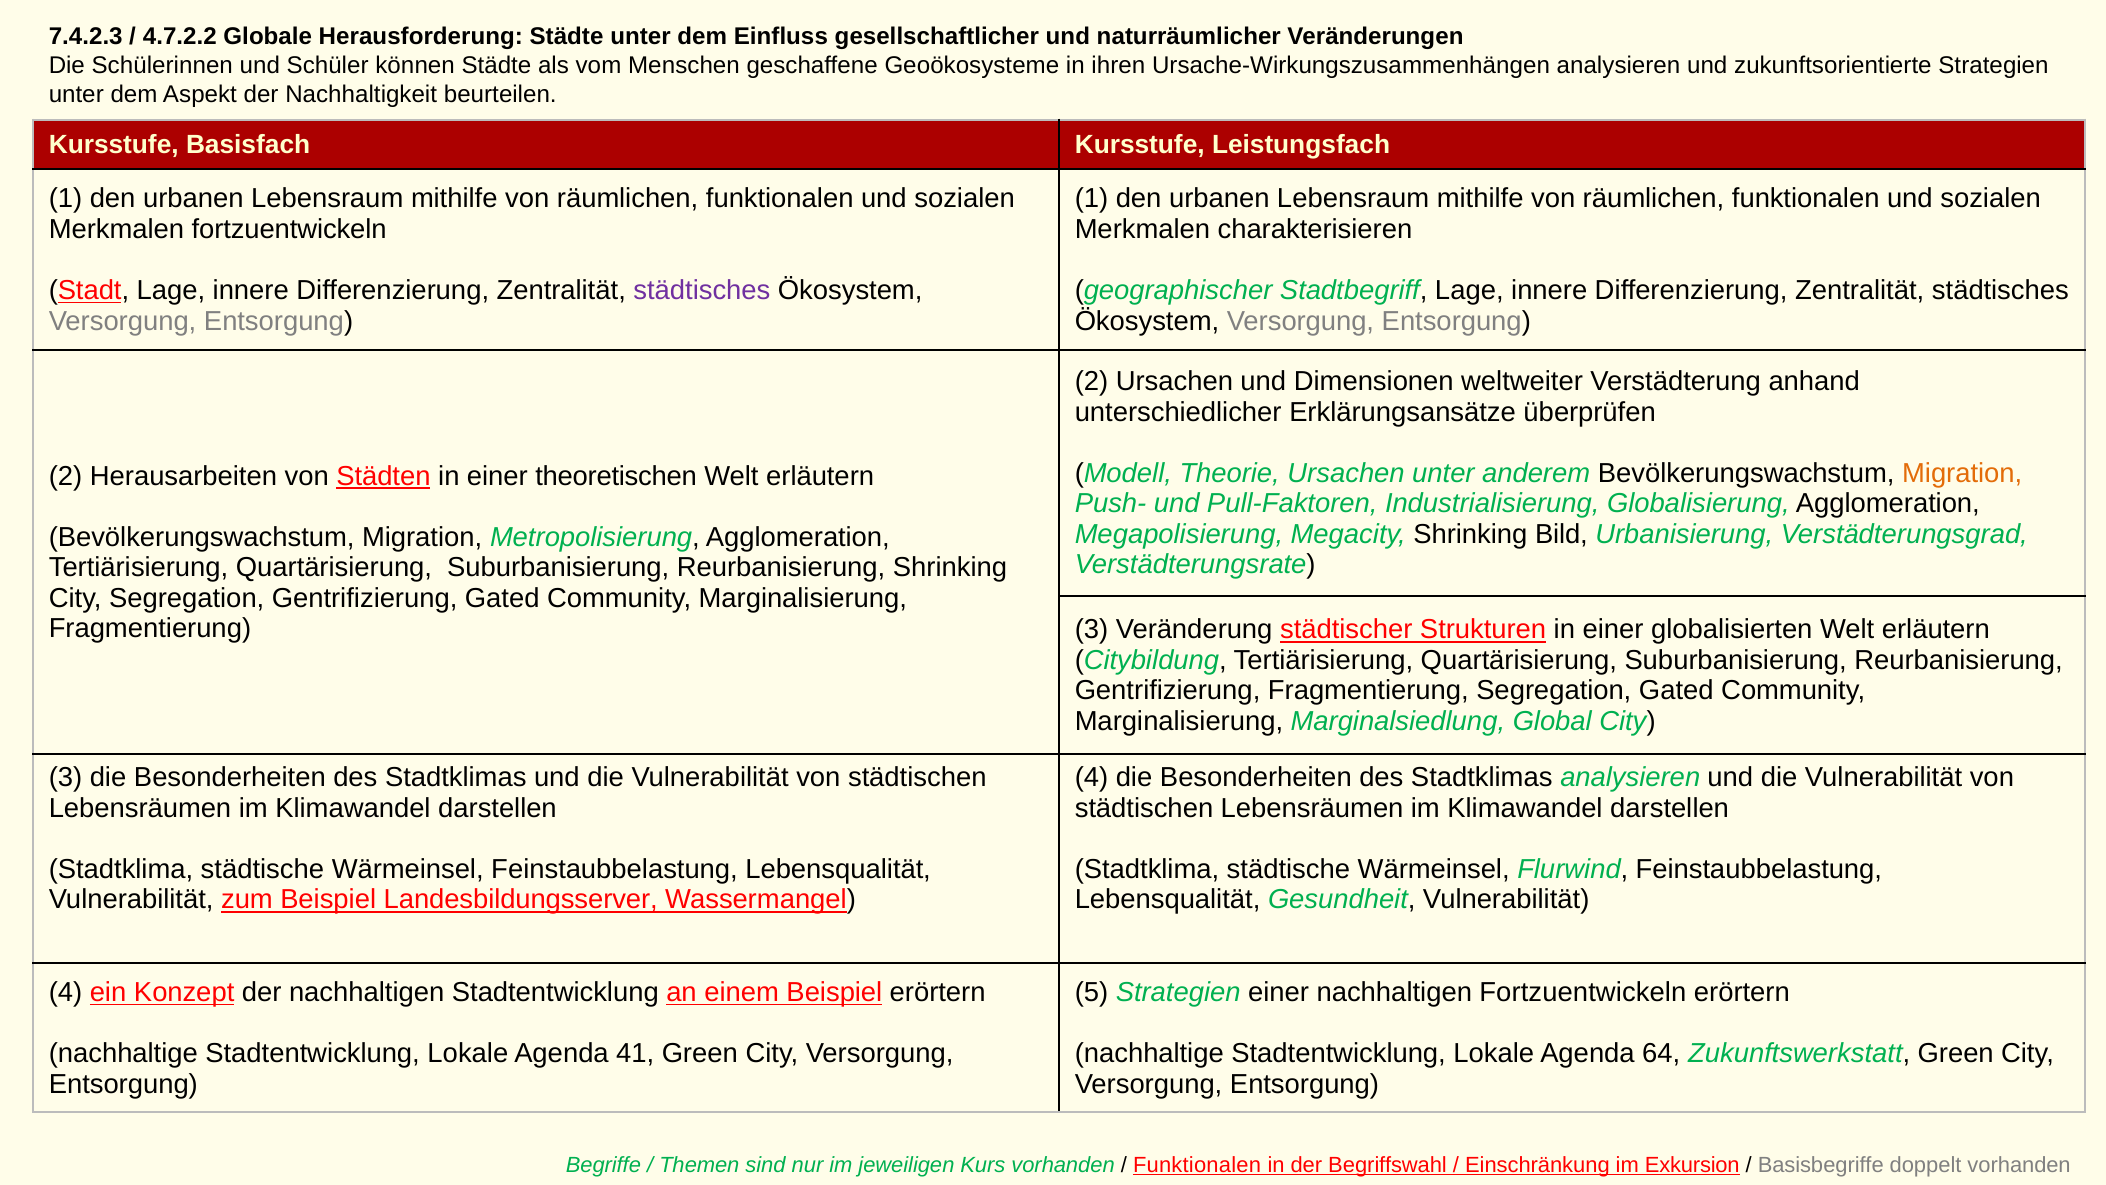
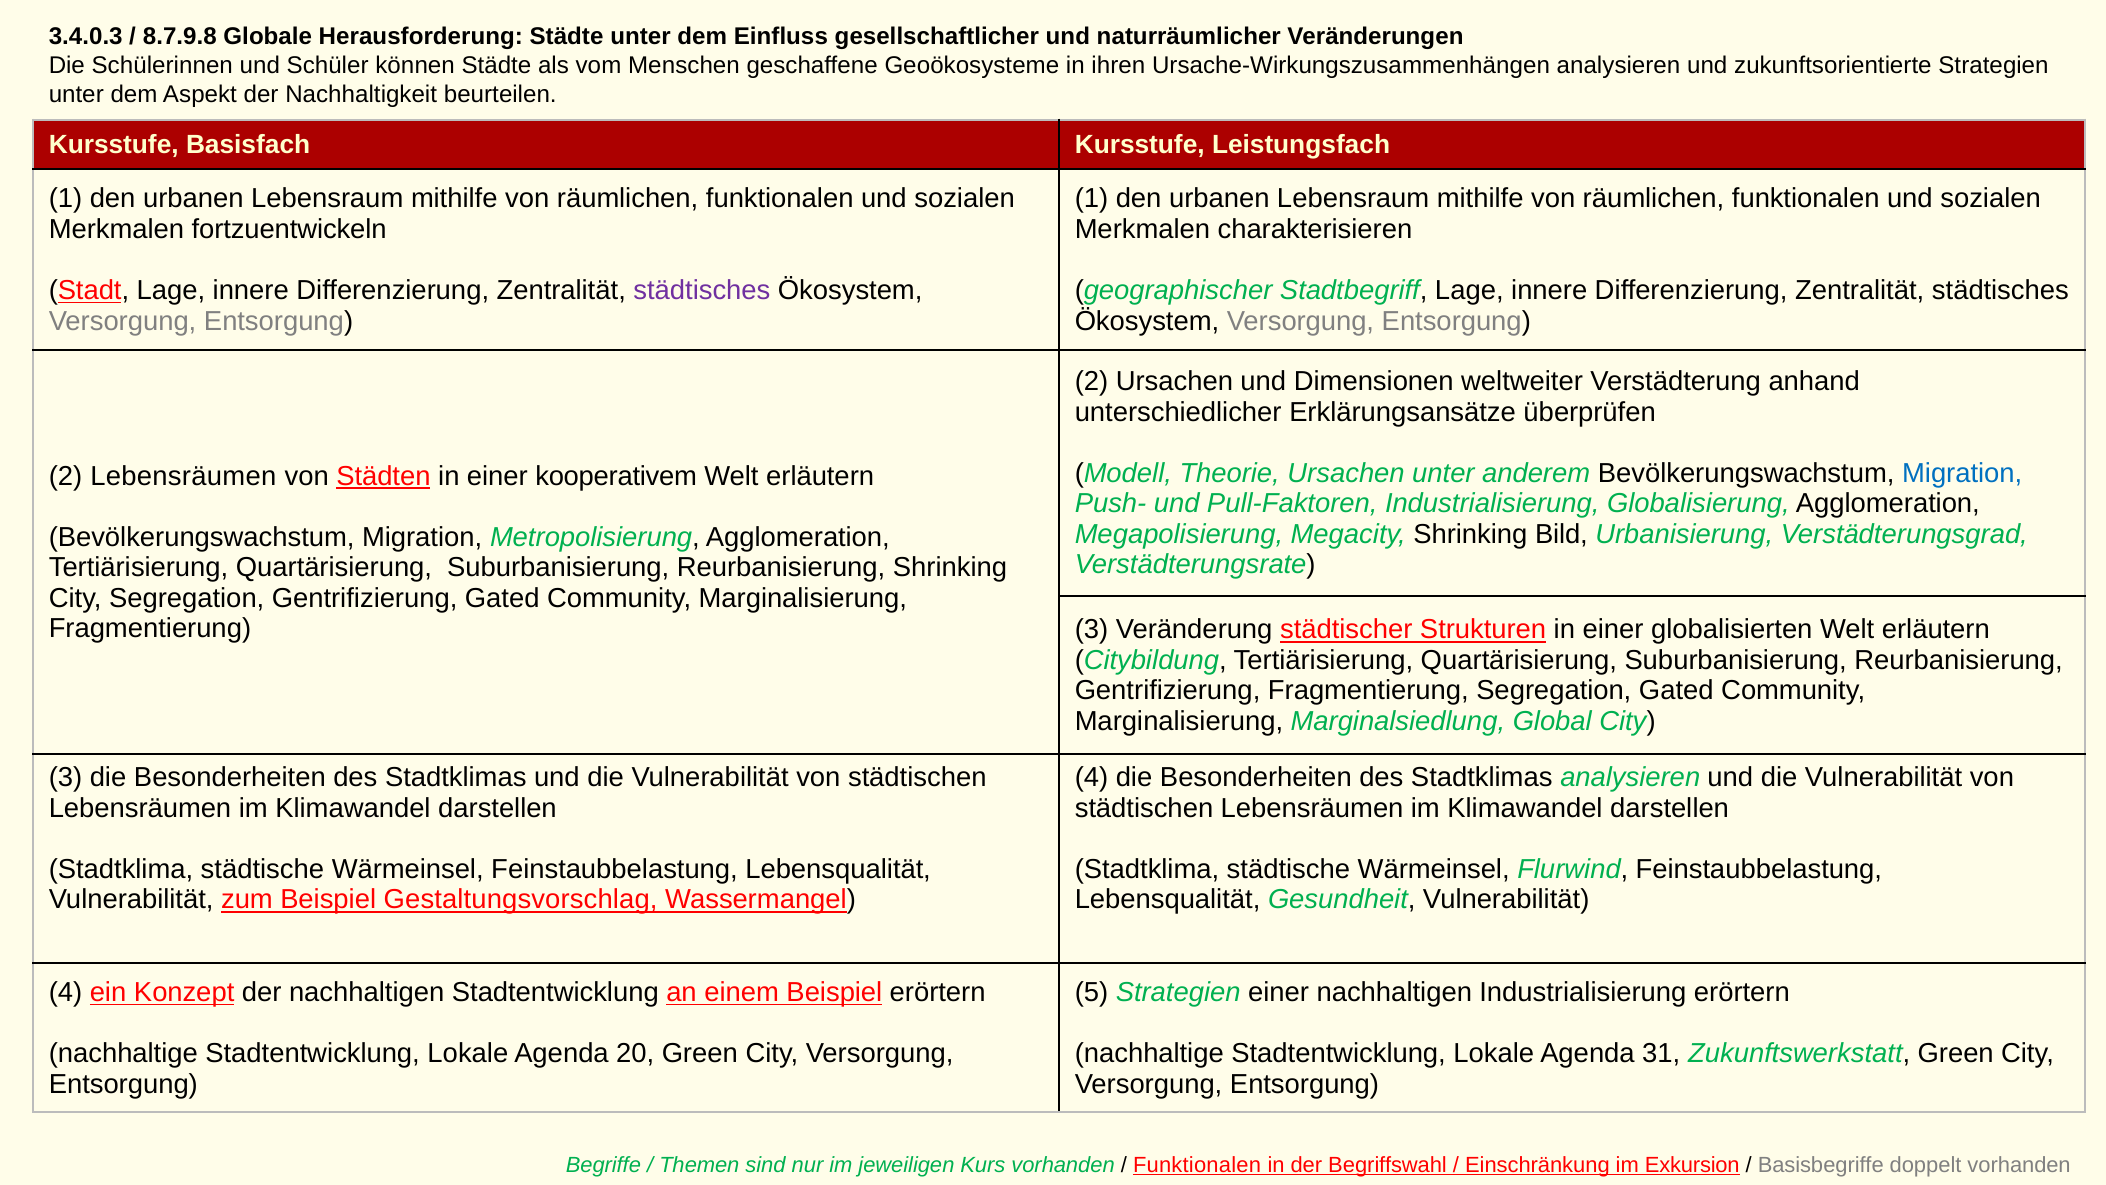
7.4.2.3: 7.4.2.3 -> 3.4.0.3 (86, 37)
4.7.2.2: 4.7.2.2 -> 8.7.9.8 (180, 37)
Migration colour: orange -> blue (1962, 473)
2 Herausarbeiten: Herausarbeiten -> Lebensräumen (183, 476)
theoretischen: theoretischen -> kooperativem (616, 476)
Landesbildungsserver: Landesbildungsserver -> Gestaltungsvorschlag (521, 900)
nachhaltigen Fortzuentwickeln: Fortzuentwickeln -> Industrialisierung (1583, 992)
41: 41 -> 20 (635, 1053)
64: 64 -> 31 (1661, 1053)
